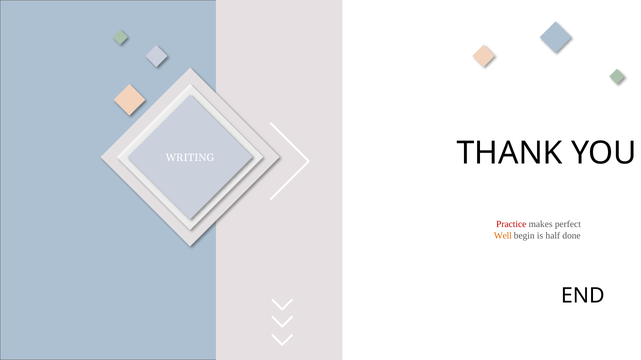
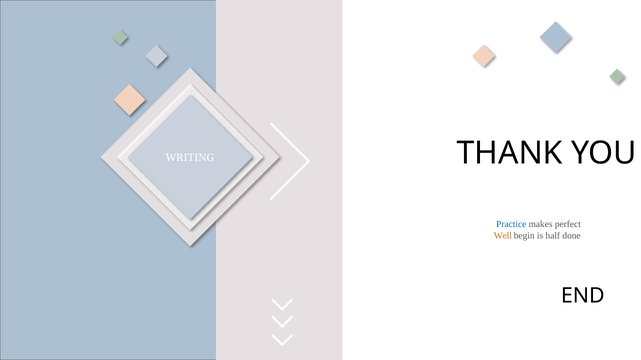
Practice colour: red -> blue (511, 225)
